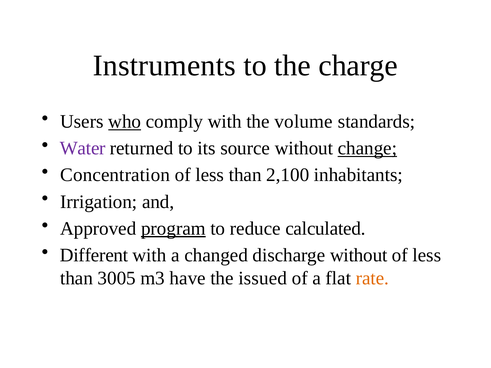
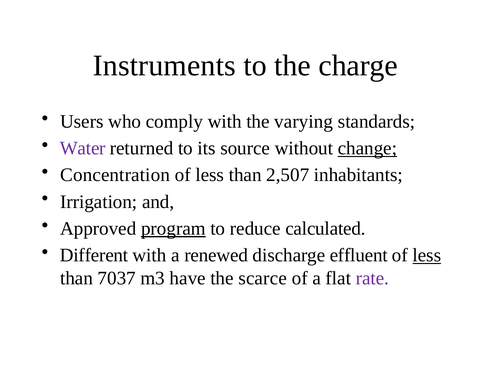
who underline: present -> none (125, 122)
volume: volume -> varying (304, 122)
2,100: 2,100 -> 2,507 (288, 175)
changed: changed -> renewed (216, 255)
discharge without: without -> effluent (359, 255)
less underline: none -> present (427, 255)
3005: 3005 -> 7037 (117, 278)
issued: issued -> scarce (263, 278)
rate colour: orange -> purple (372, 278)
